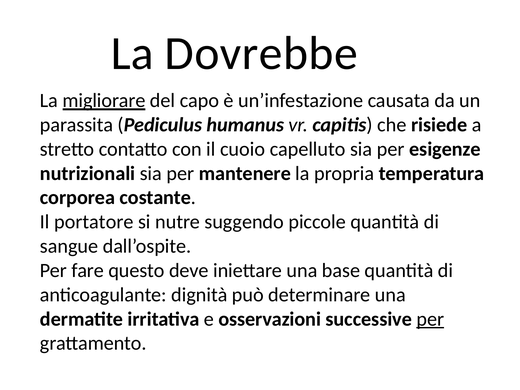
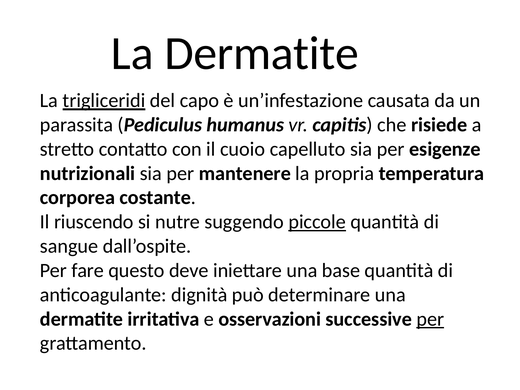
La Dovrebbe: Dovrebbe -> Dermatite (262, 53)
migliorare: migliorare -> trigliceridi (104, 101)
portatore: portatore -> riuscendo (94, 222)
piccole underline: none -> present (317, 222)
